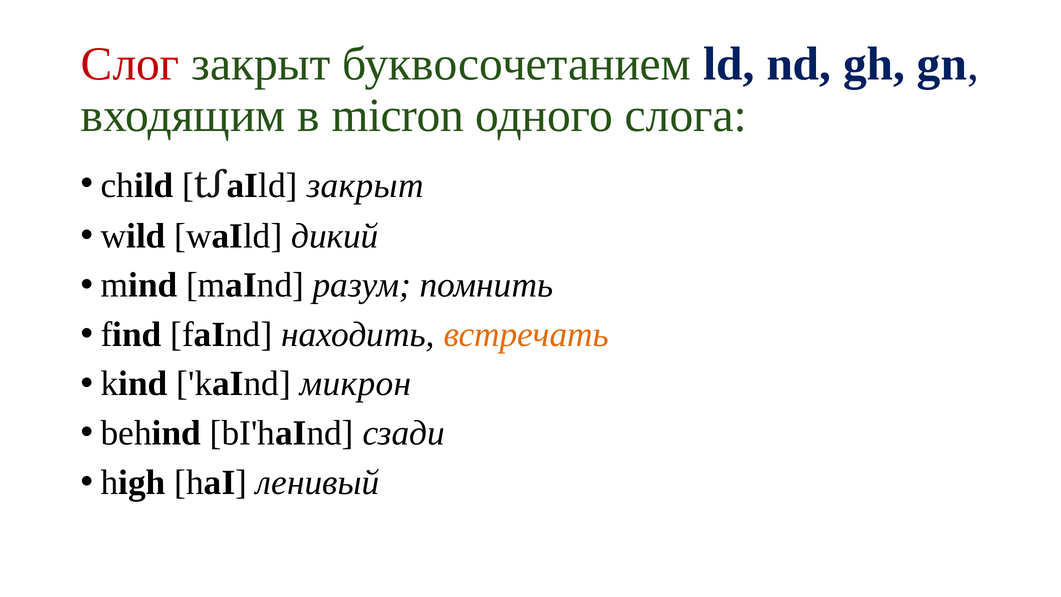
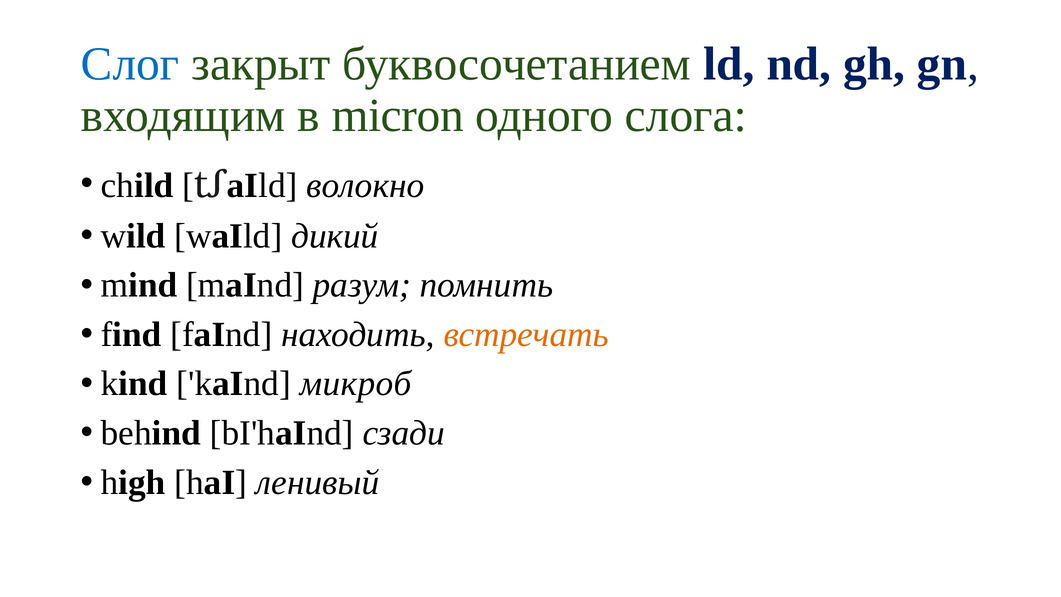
Слог colour: red -> blue (130, 64)
закрыт: закрыт -> волокно (365, 186)
микрон: микрон -> микроб (356, 384)
